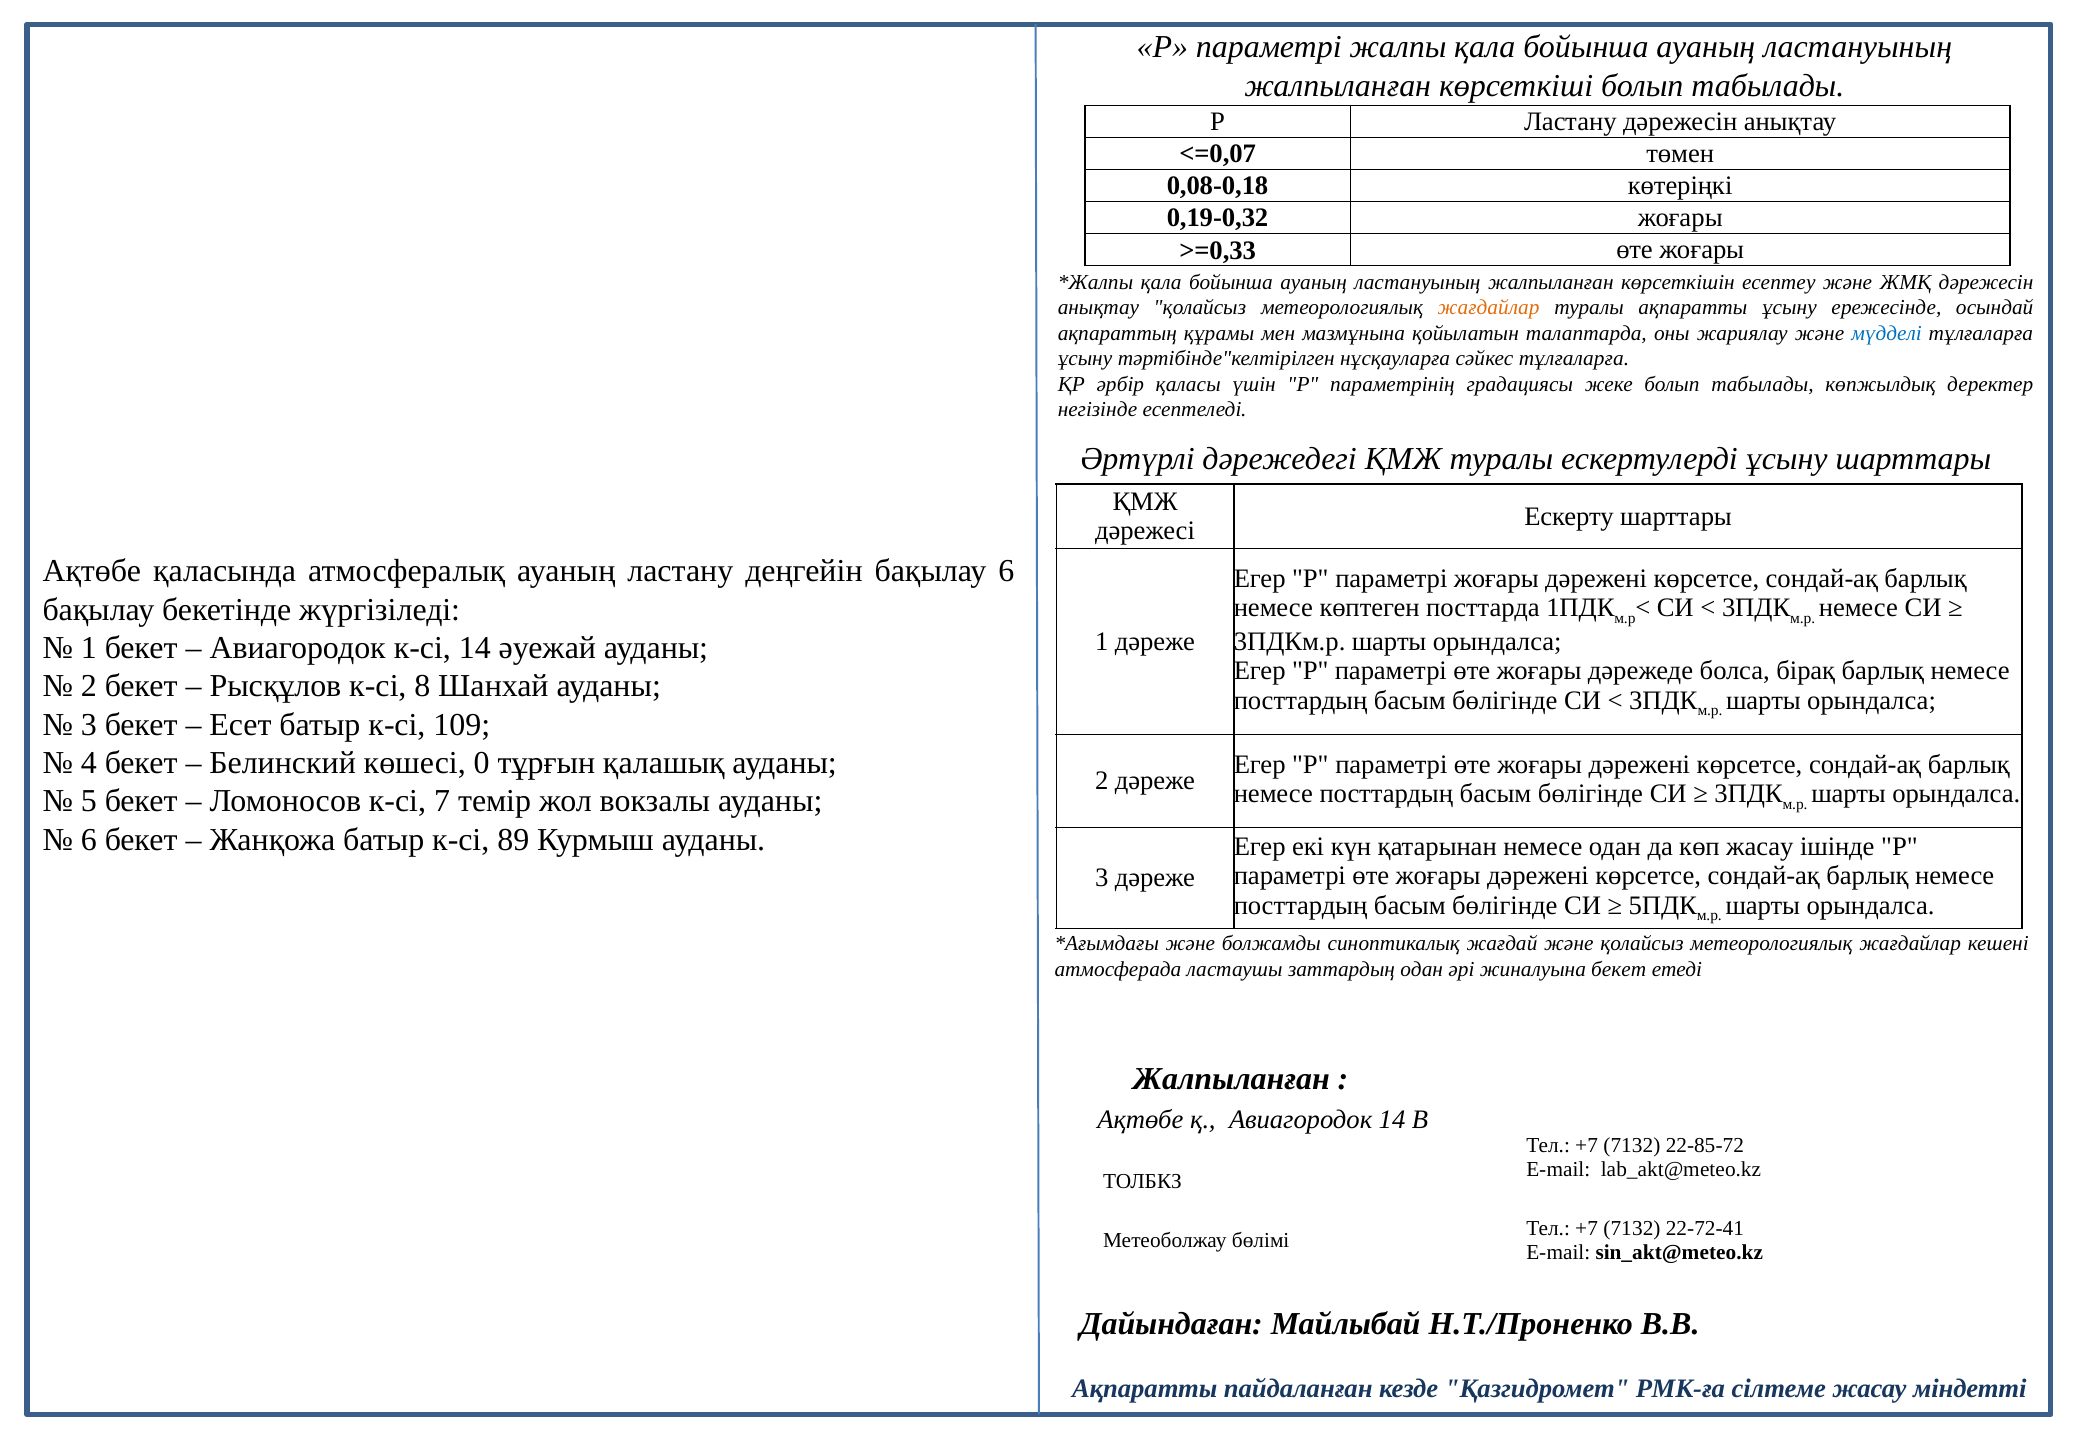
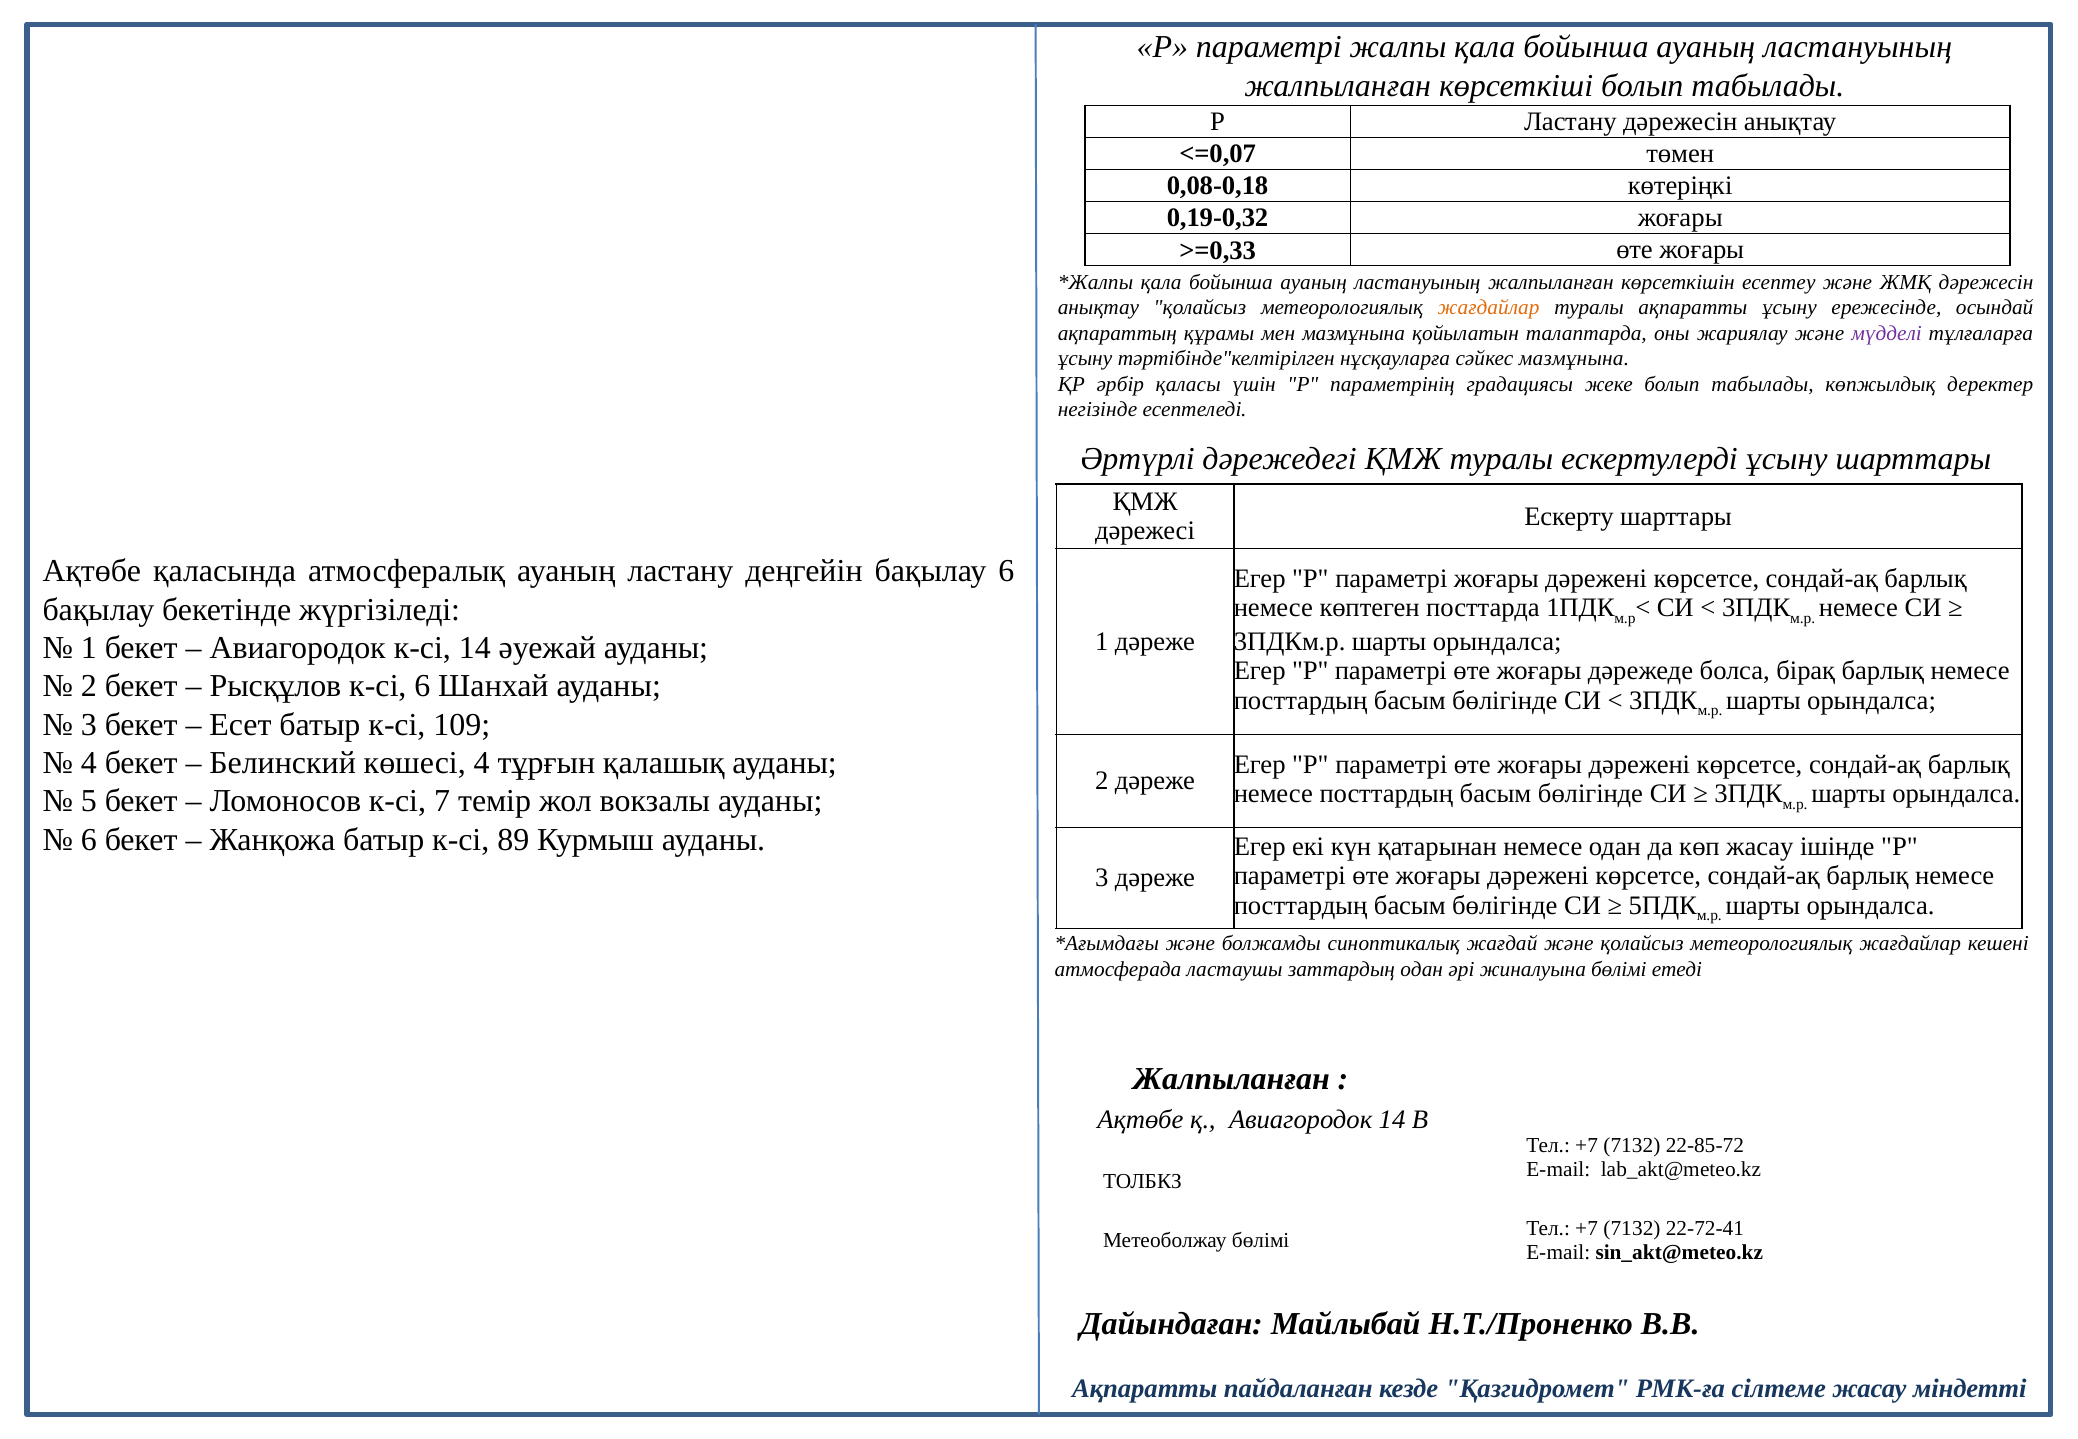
мүдделі colour: blue -> purple (1887, 333)
сәйкес тұлғаларға: тұлғаларға -> мазмұнына (1574, 359)
к-сі 8: 8 -> 6 (422, 686)
көшесі 0: 0 -> 4 (482, 763)
жиналуына бекет: бекет -> бөлімі (1619, 969)
